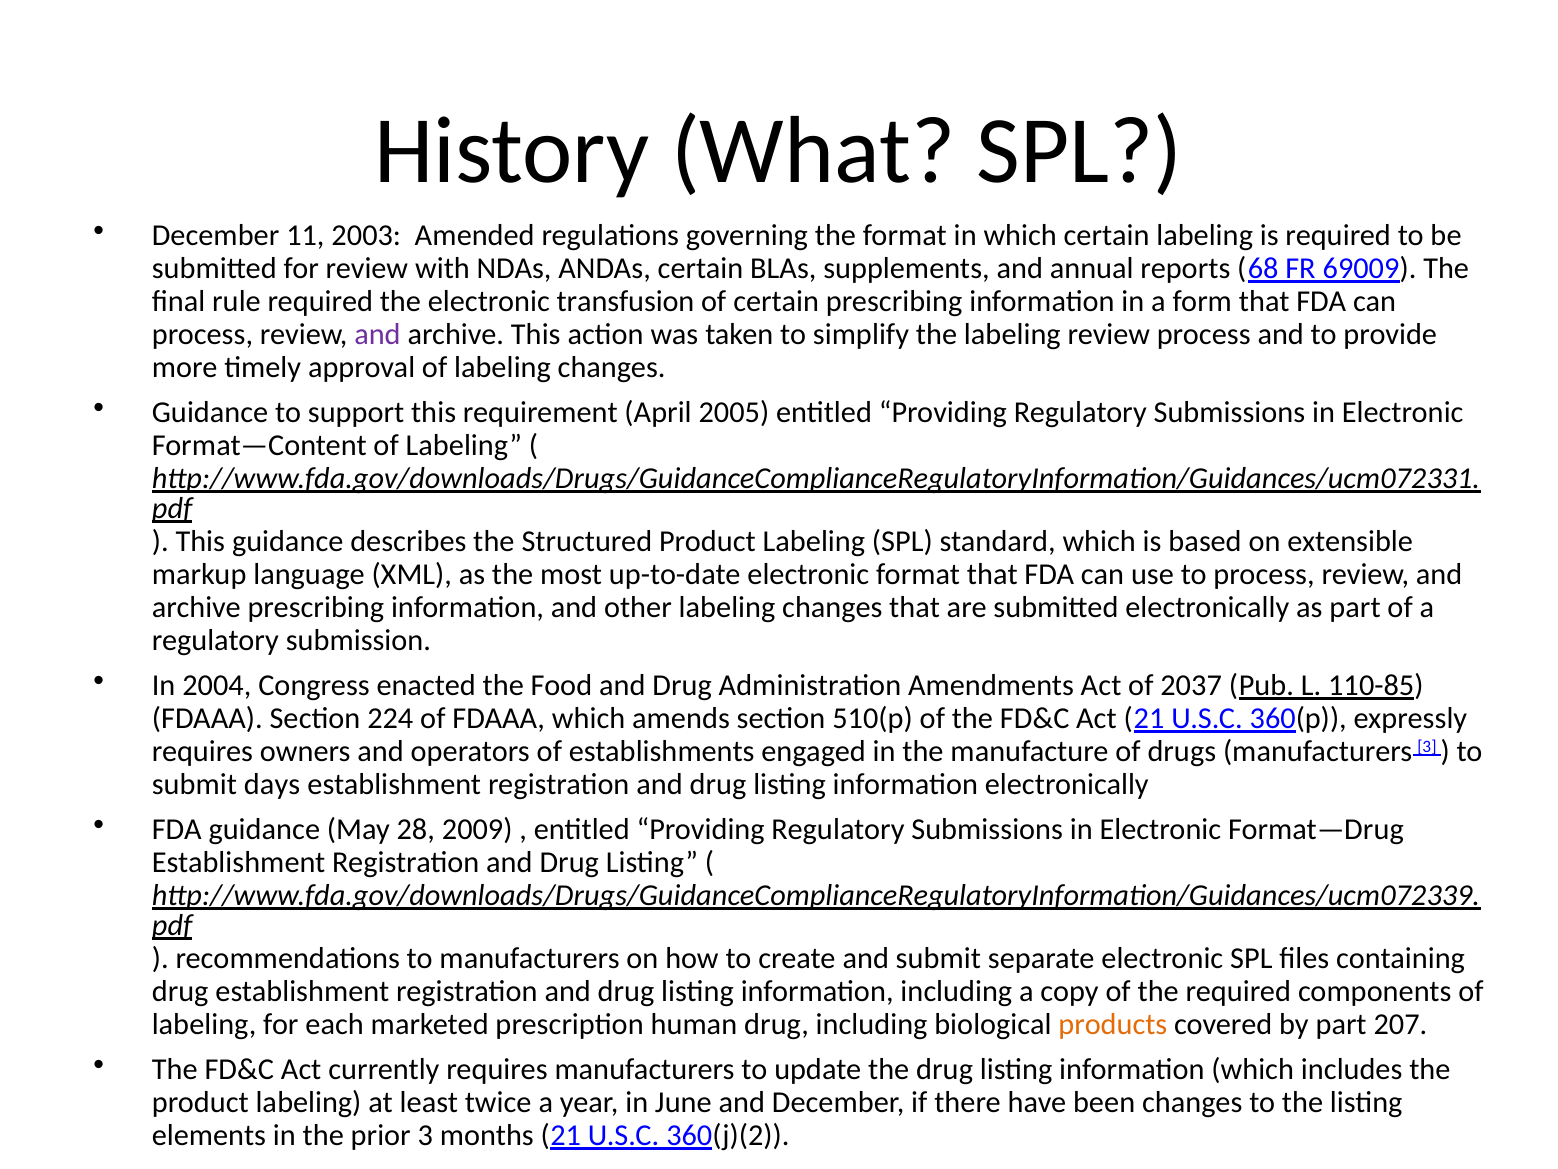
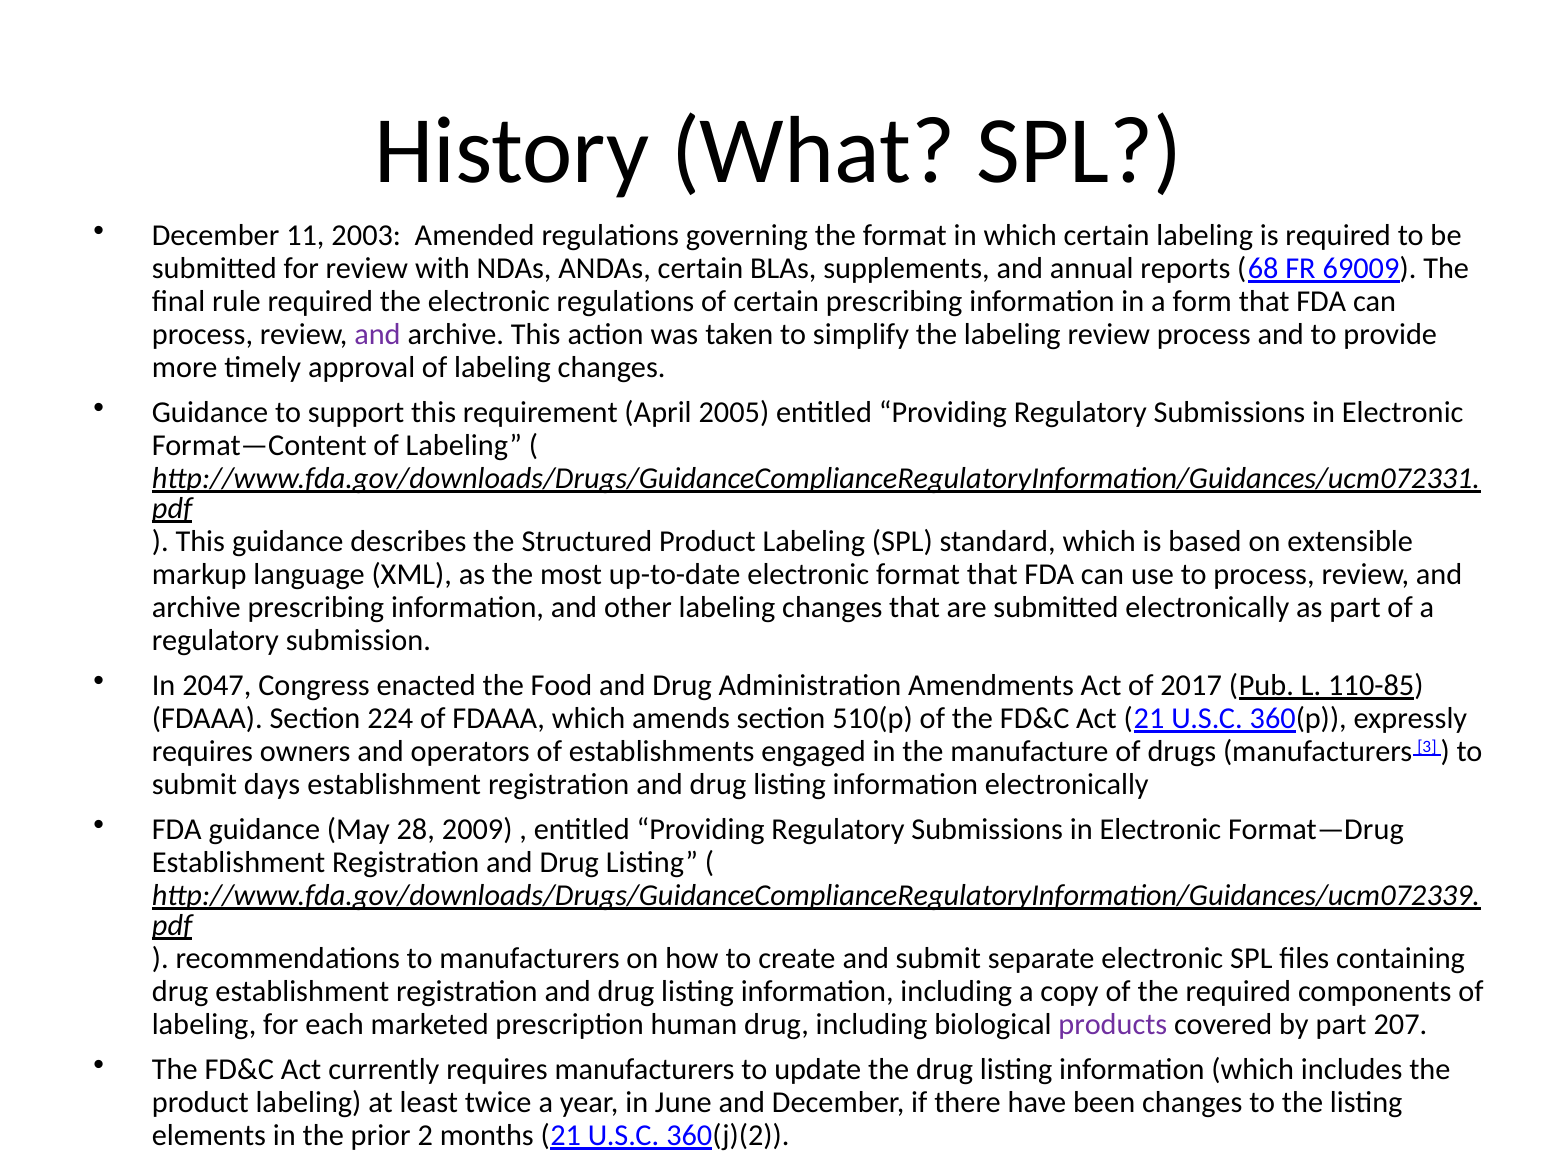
electronic transfusion: transfusion -> regulations (626, 302)
2004: 2004 -> 2047 (217, 685)
2037: 2037 -> 2017 (1191, 685)
products colour: orange -> purple (1113, 1024)
prior 3: 3 -> 2 (425, 1135)
